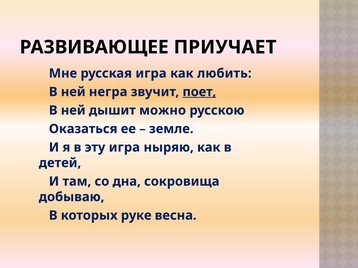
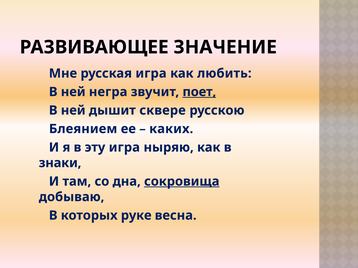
ПРИУЧАЕТ: ПРИУЧАЕТ -> ЗНАЧЕНИЕ (225, 47)
можно: можно -> сквере (163, 111)
Оказаться: Оказаться -> Блеянием (83, 129)
земле: земле -> каких (171, 129)
детей: детей -> знаки (60, 163)
сокровища underline: none -> present (182, 182)
